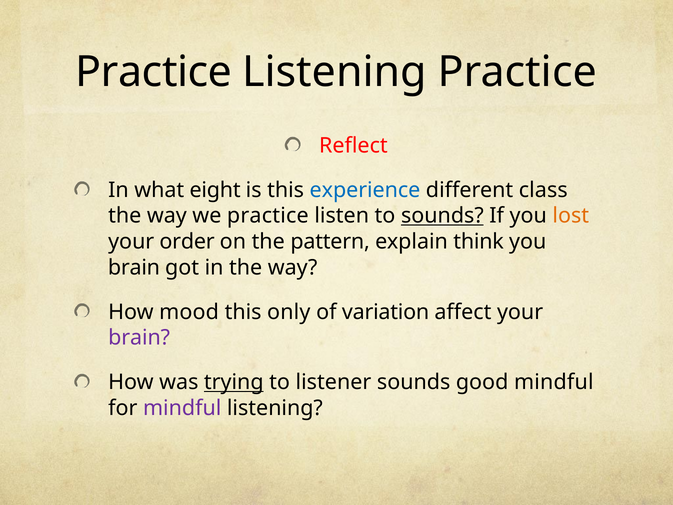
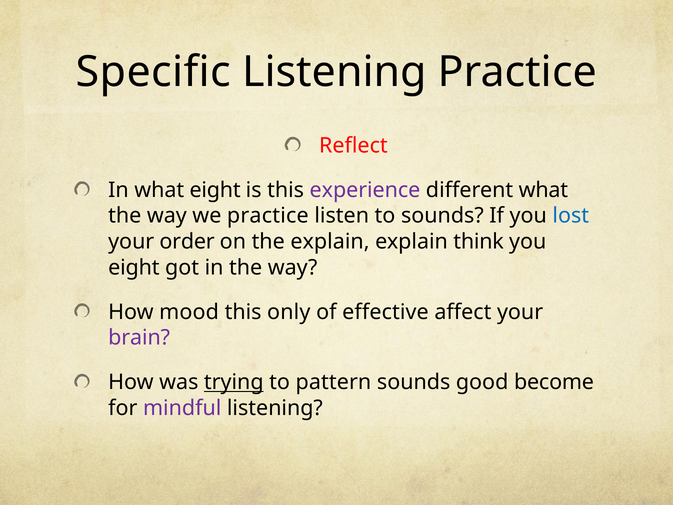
Practice: Practice -> Specific (153, 72)
experience colour: blue -> purple (365, 190)
different class: class -> what (543, 190)
sounds underline: present -> none (442, 216)
lost colour: orange -> blue (571, 216)
the pattern: pattern -> explain (330, 242)
brain: brain -> eight (134, 267)
variation: variation -> effective (385, 312)
listener: listener -> pattern (333, 382)
good mindful: mindful -> become (554, 382)
